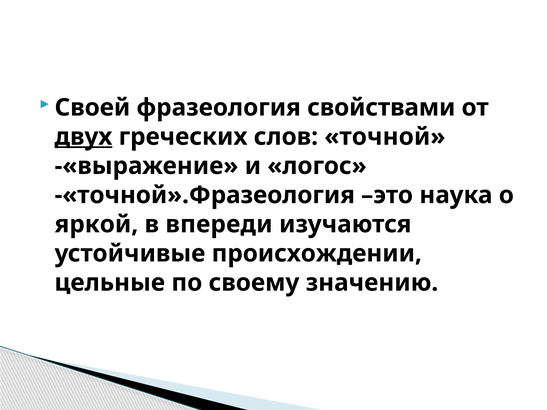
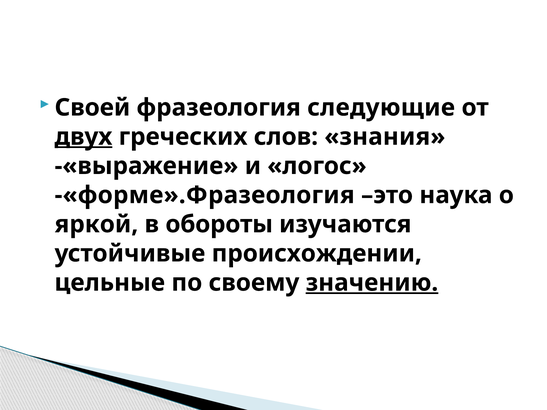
свойствами: свойствами -> следующие (381, 108)
точной: точной -> знания (385, 137)
-«точной».Фразеология: -«точной».Фразеология -> -«форме».Фразеология (205, 195)
впереди: впереди -> обороты (219, 224)
значению underline: none -> present (372, 283)
